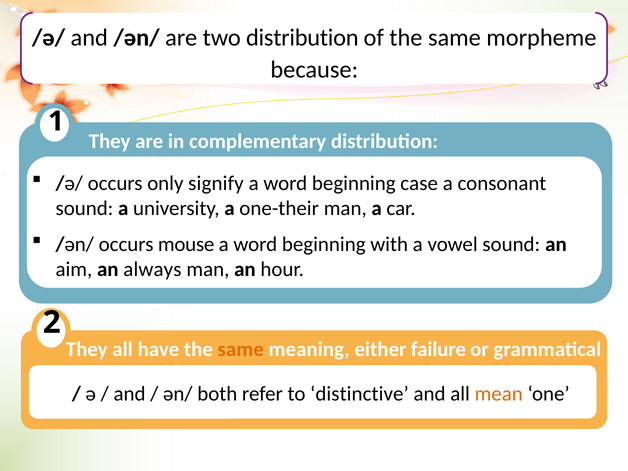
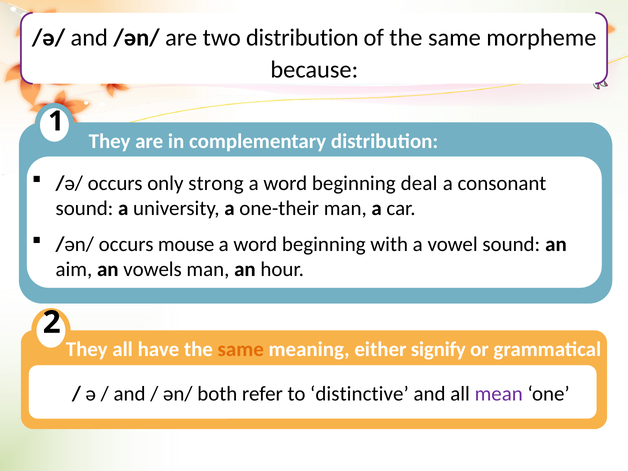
signify: signify -> strong (216, 183)
case: case -> deal (419, 183)
always: always -> vowels (153, 269)
failure: failure -> signify (438, 349)
mean colour: orange -> purple (499, 394)
